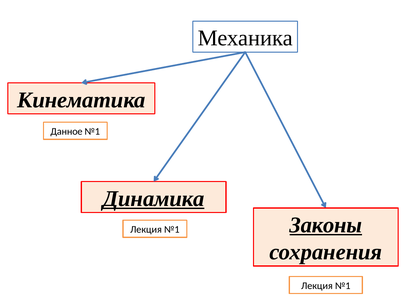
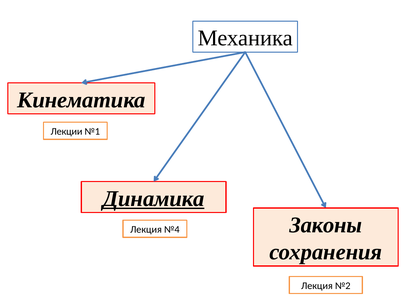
Данное: Данное -> Лекции (66, 131)
Законы underline: present -> none (326, 225)
№1: №1 -> №4 (172, 229)
№1: №1 -> №2 (343, 286)
